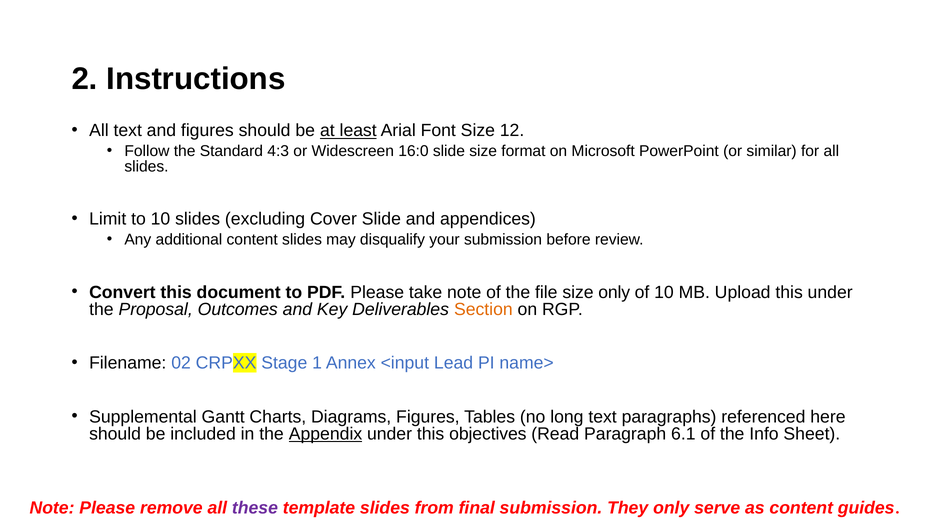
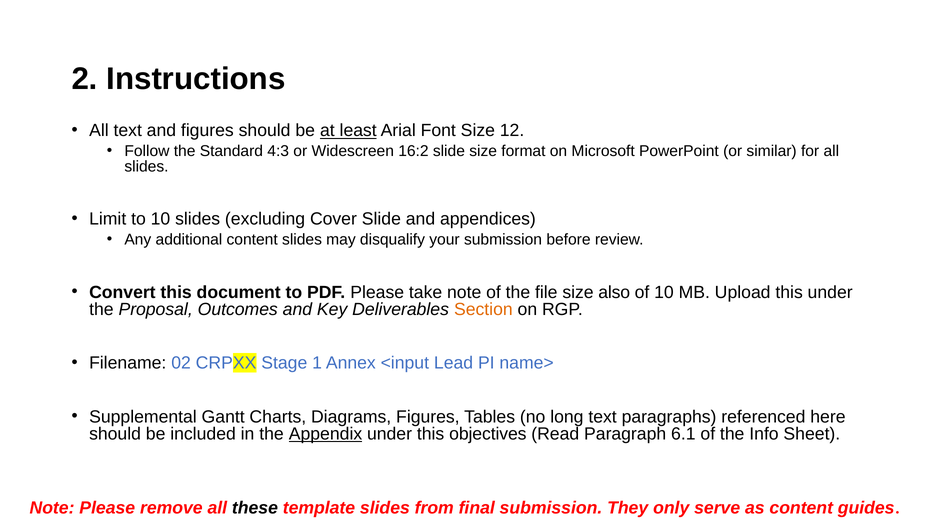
16:0: 16:0 -> 16:2 (413, 151)
size only: only -> also (614, 292)
these colour: purple -> black (255, 508)
